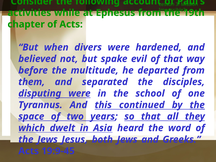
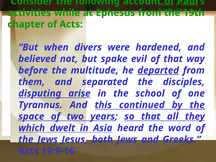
departed underline: none -> present (158, 70)
disputing were: were -> arise (79, 93)
19:9-45: 19:9-45 -> 19:9-16 (58, 151)
